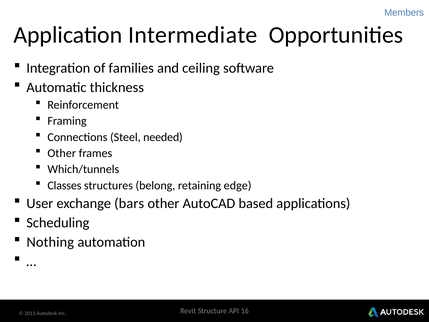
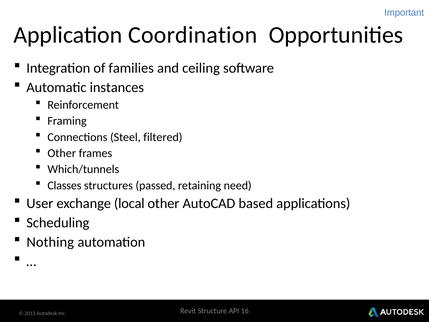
Members: Members -> Important (404, 13)
Intermediate: Intermediate -> Coordination (193, 35)
thickness: thickness -> instances (117, 87)
needed: needed -> filtered (163, 137)
belong: belong -> passed (155, 185)
edge: edge -> need (238, 185)
bars: bars -> local (129, 203)
